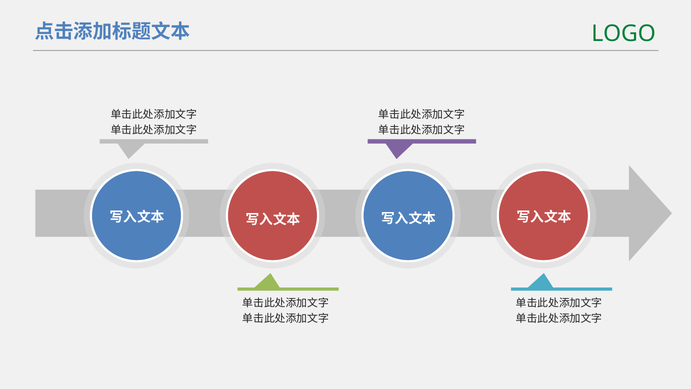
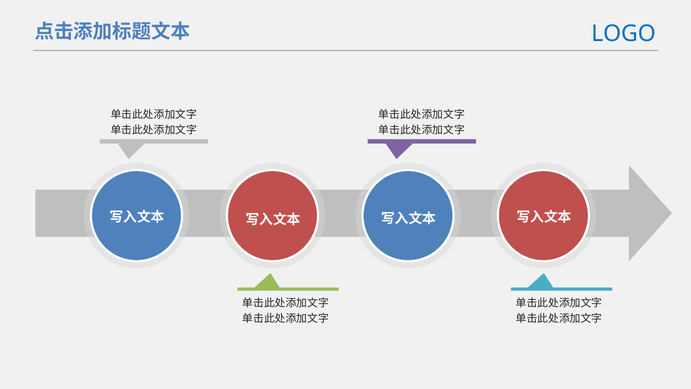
LOGO colour: green -> blue (624, 34)
